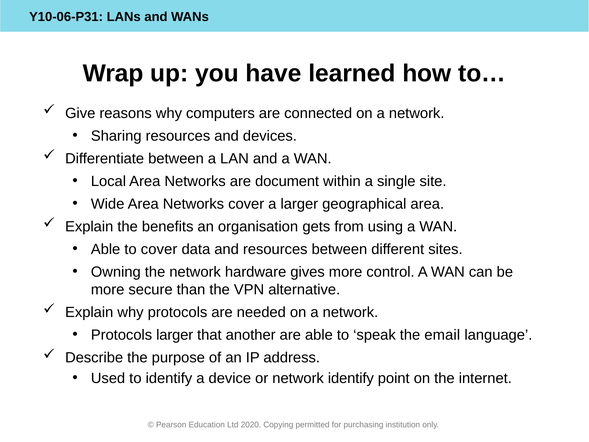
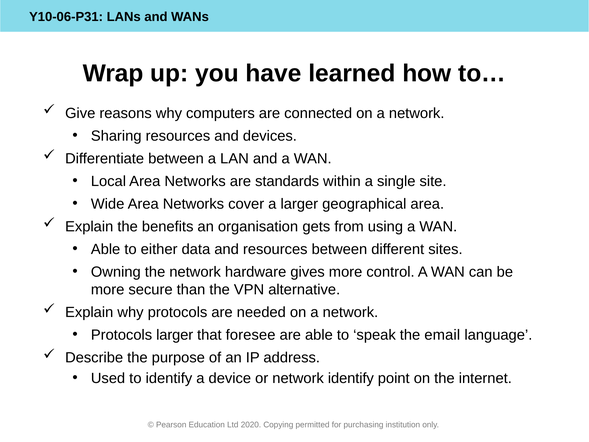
document: document -> standards (287, 181)
to cover: cover -> either (159, 249)
another: another -> foresee (251, 335)
